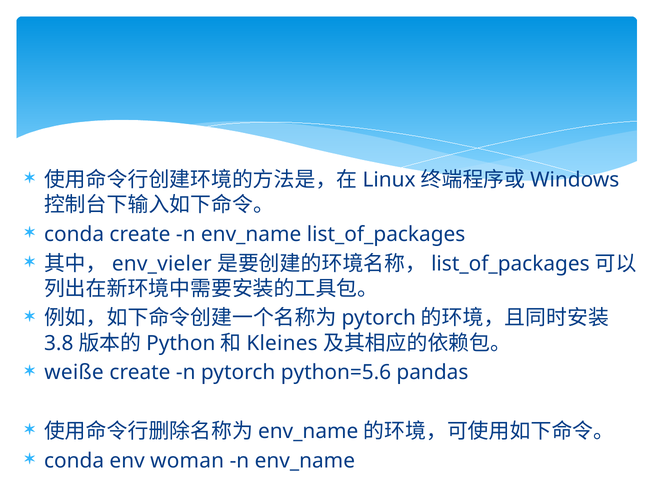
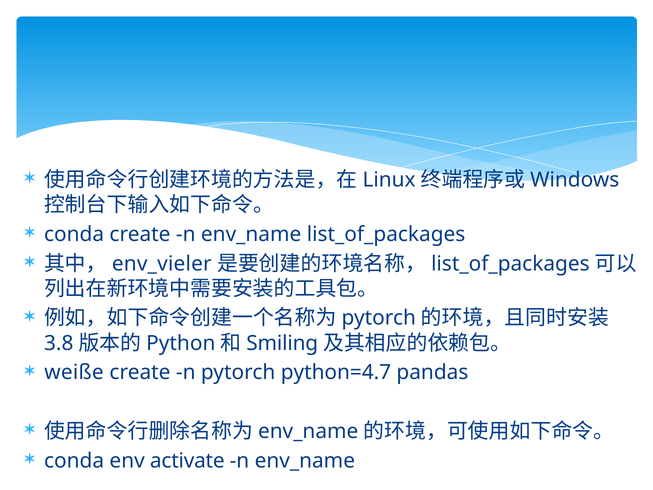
Kleines: Kleines -> Smiling (282, 343)
python=5.6: python=5.6 -> python=4.7 (336, 372)
woman: woman -> activate (187, 460)
